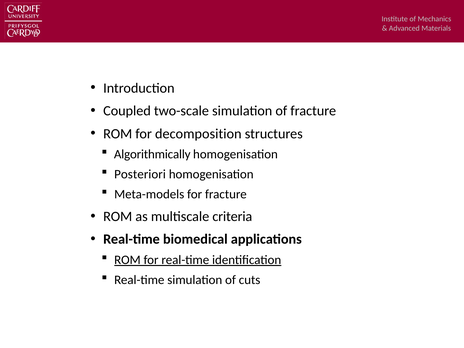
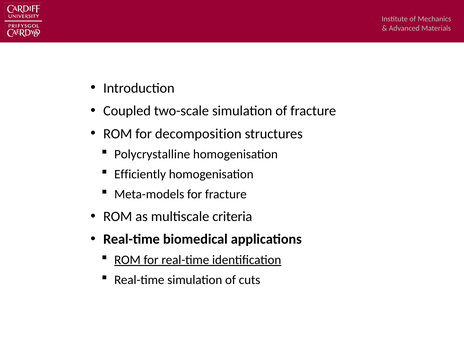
Algorithmically: Algorithmically -> Polycrystalline (152, 154)
Posteriori: Posteriori -> Efficiently (140, 174)
